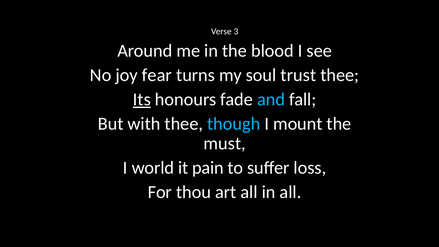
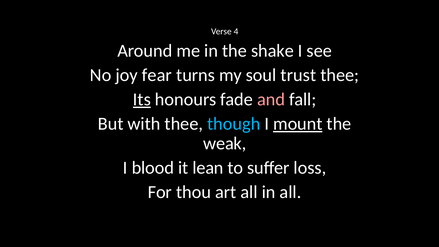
3: 3 -> 4 (236, 31)
blood: blood -> shake (272, 51)
and colour: light blue -> pink (271, 99)
mount underline: none -> present (298, 124)
must: must -> weak (225, 144)
world: world -> blood (153, 168)
pain: pain -> lean (208, 168)
